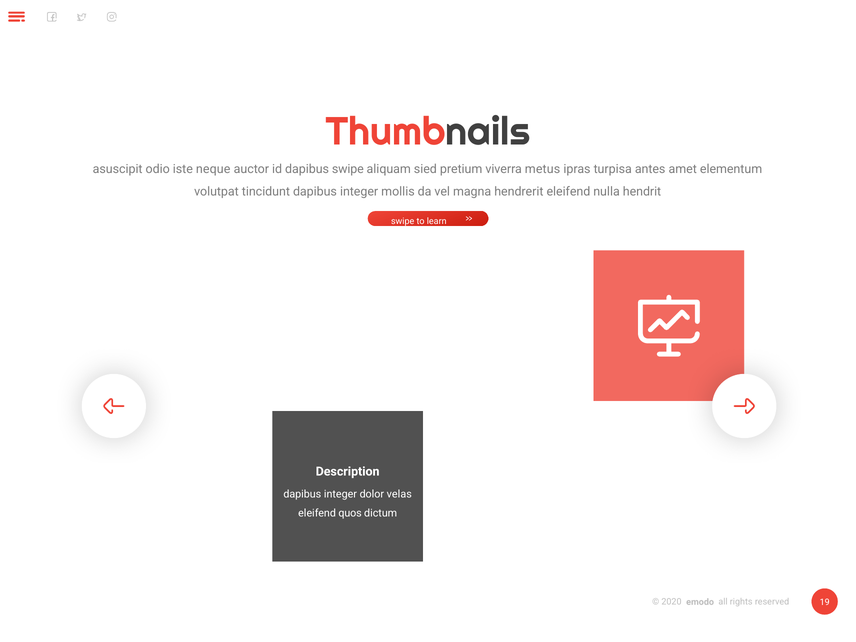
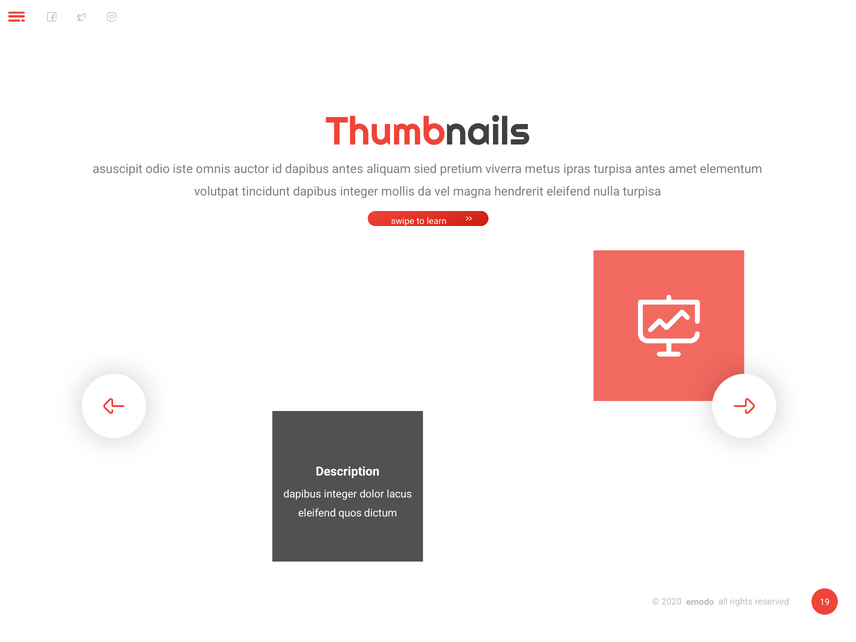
neque: neque -> omnis (213, 169)
dapibus swipe: swipe -> antes (348, 169)
nulla hendrit: hendrit -> turpisa (642, 192)
velas: velas -> lacus (399, 494)
